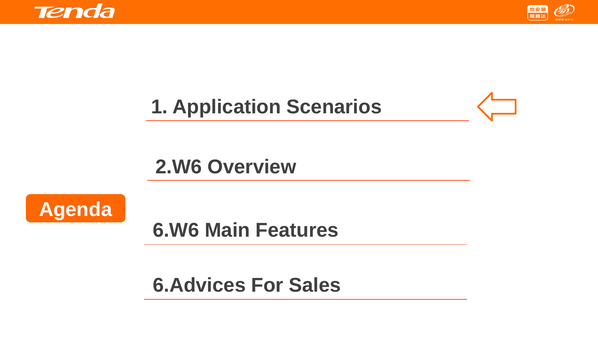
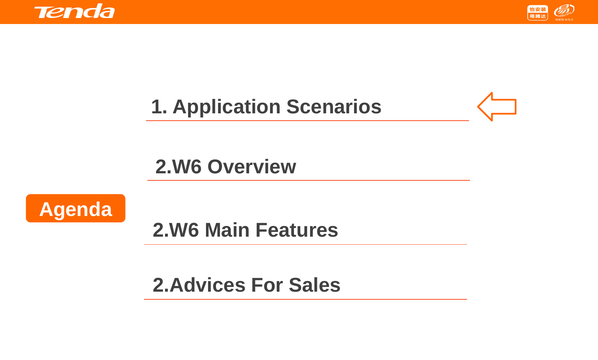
6.W6: 6.W6 -> 2.W6 (176, 230)
6.Advices: 6.Advices -> 2.Advices (199, 285)
